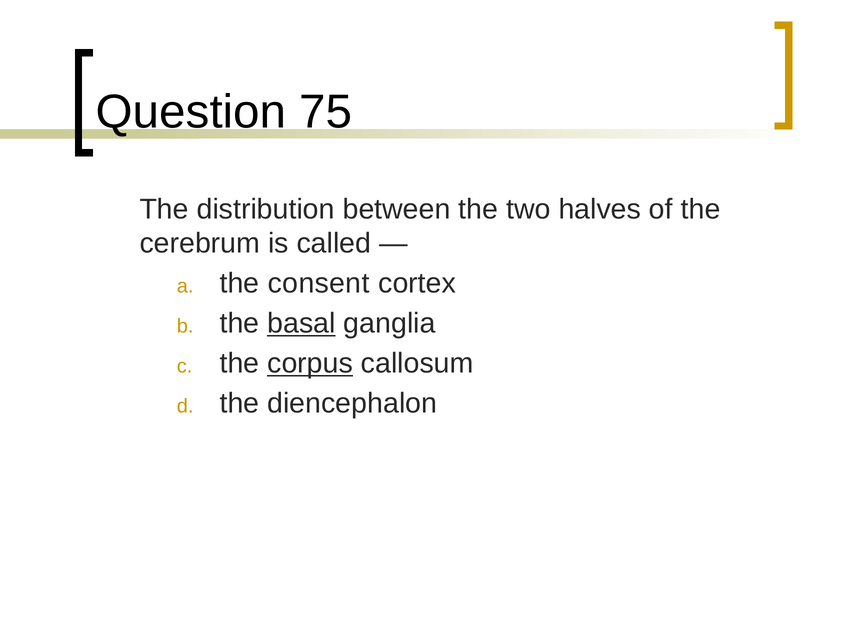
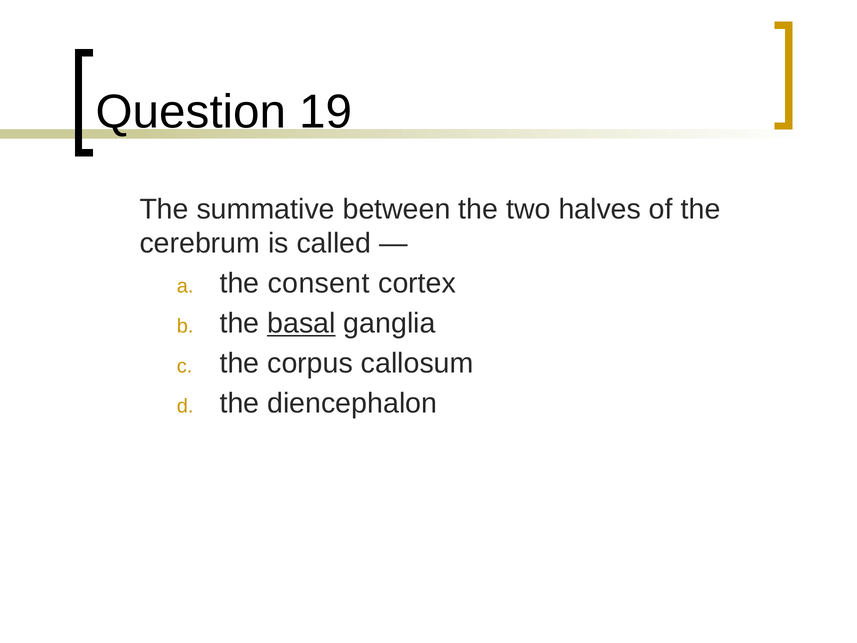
75: 75 -> 19 (326, 112)
distribution: distribution -> summative (266, 209)
corpus underline: present -> none (310, 363)
